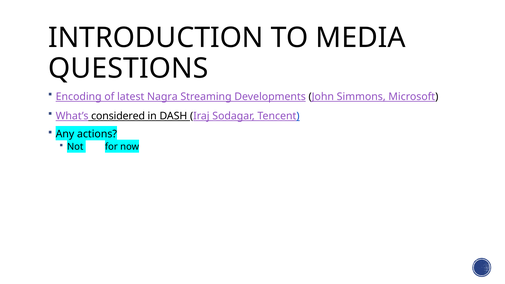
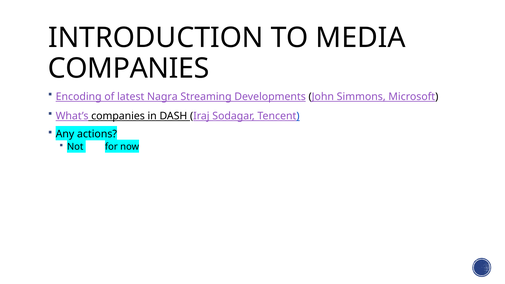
QUESTIONS: QUESTIONS -> COMPANIES (129, 69)
What’s considered: considered -> companies (118, 116)
